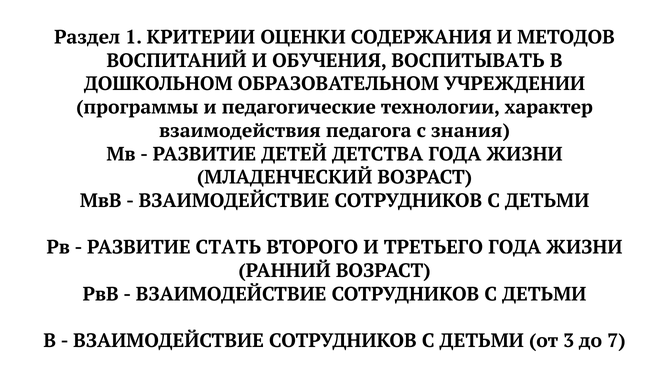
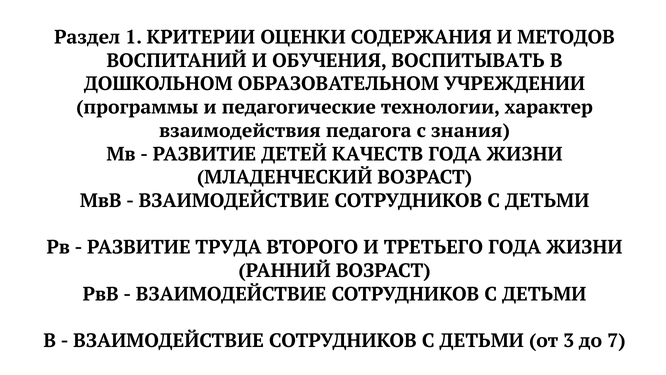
ДЕТСТВА: ДЕТСТВА -> КАЧЕСТВ (378, 154)
СТАТЬ: СТАТЬ -> ТРУДА (228, 247)
